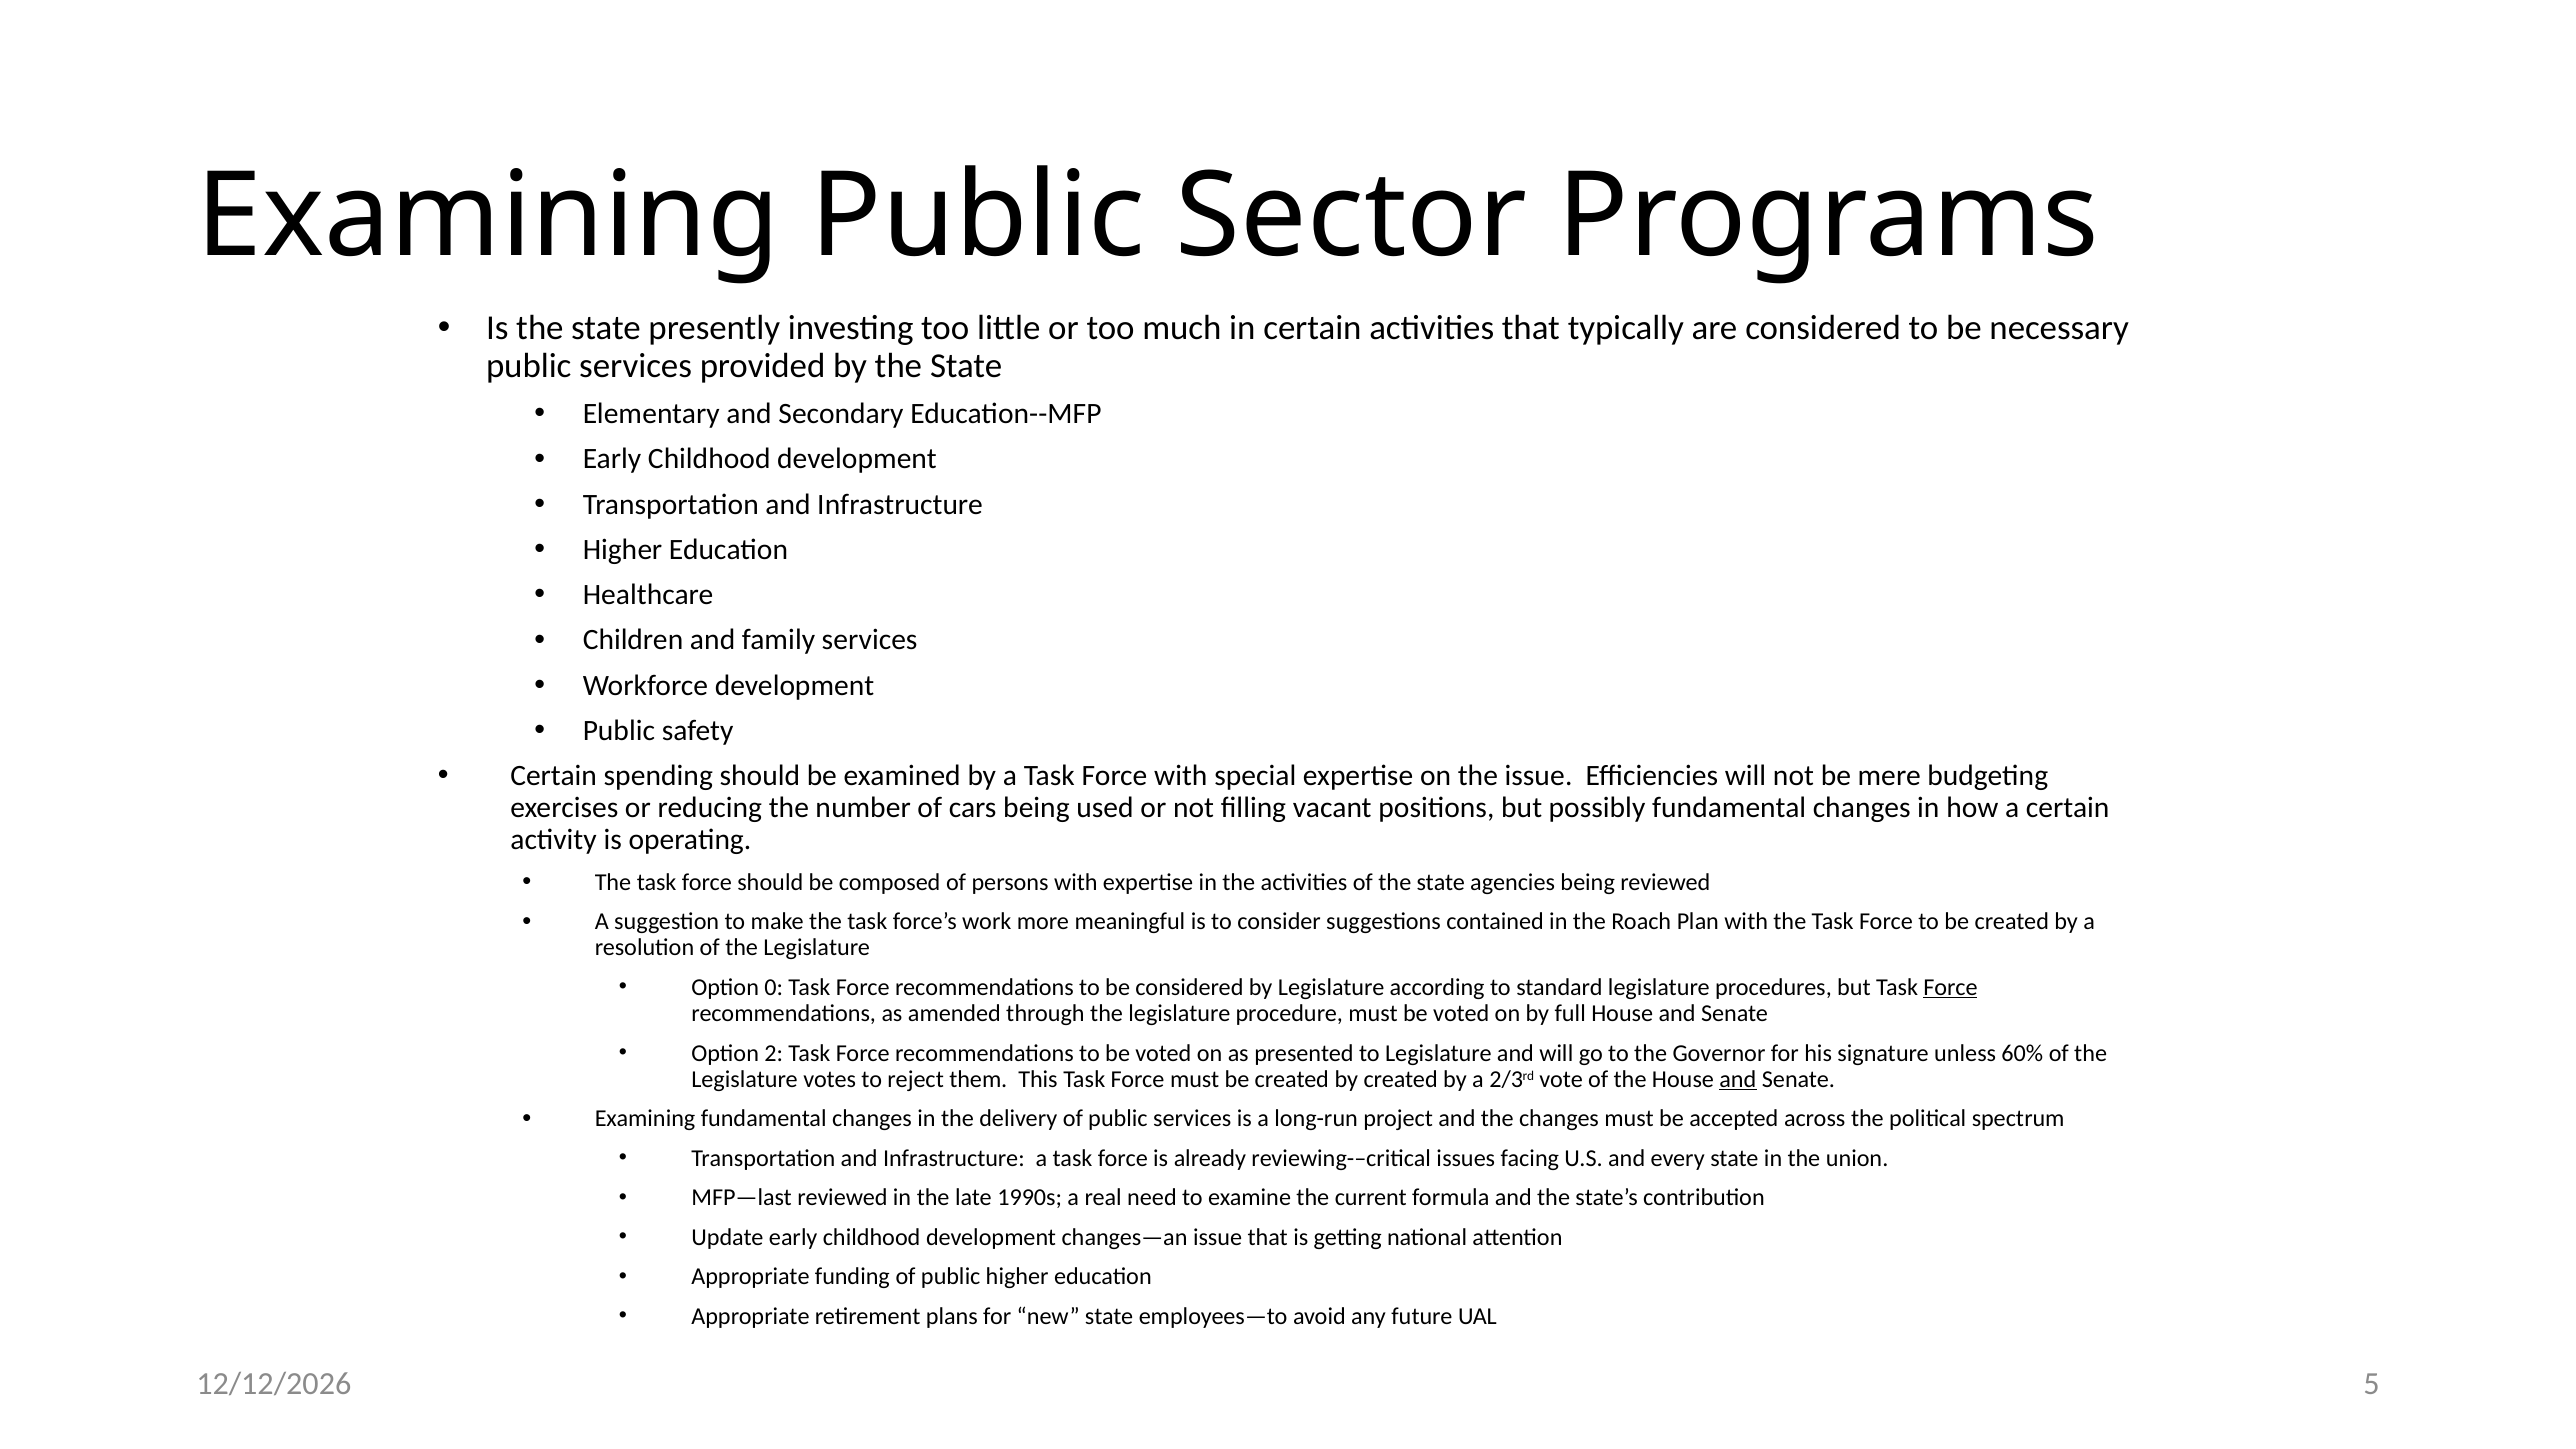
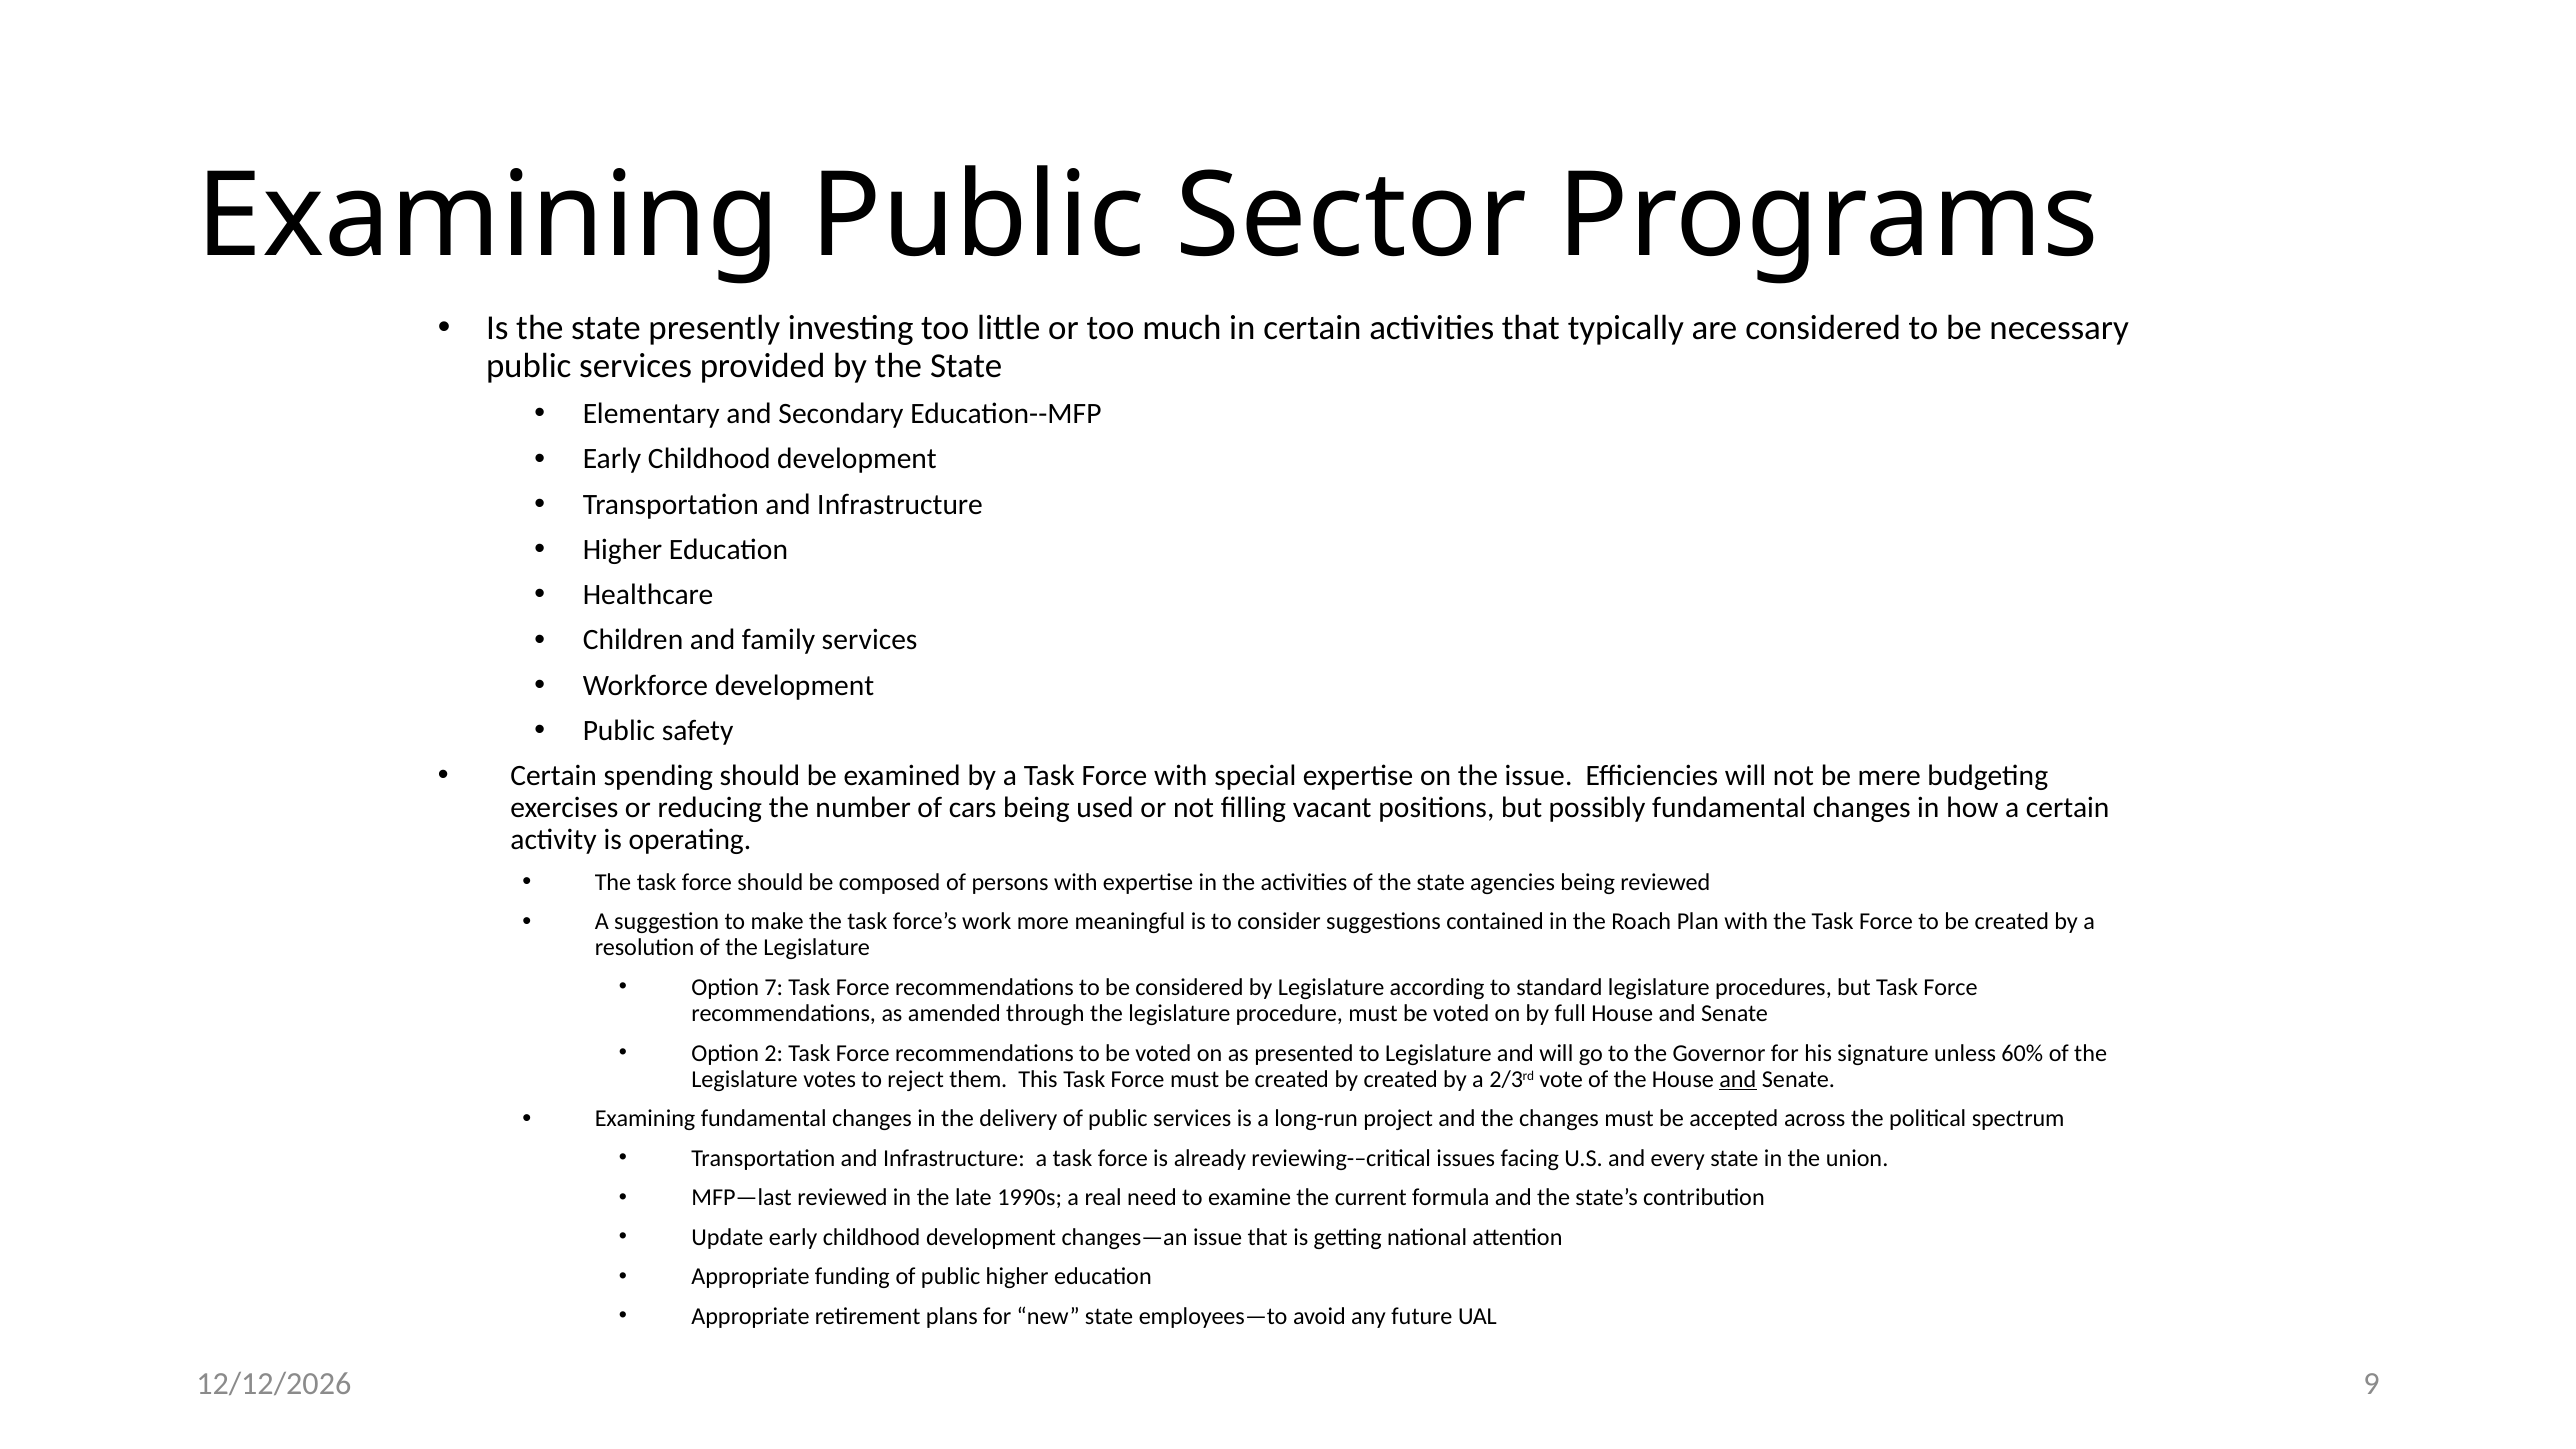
0: 0 -> 7 (774, 987)
Force underline: present -> none (1951, 987)
5: 5 -> 9 (2372, 1383)
